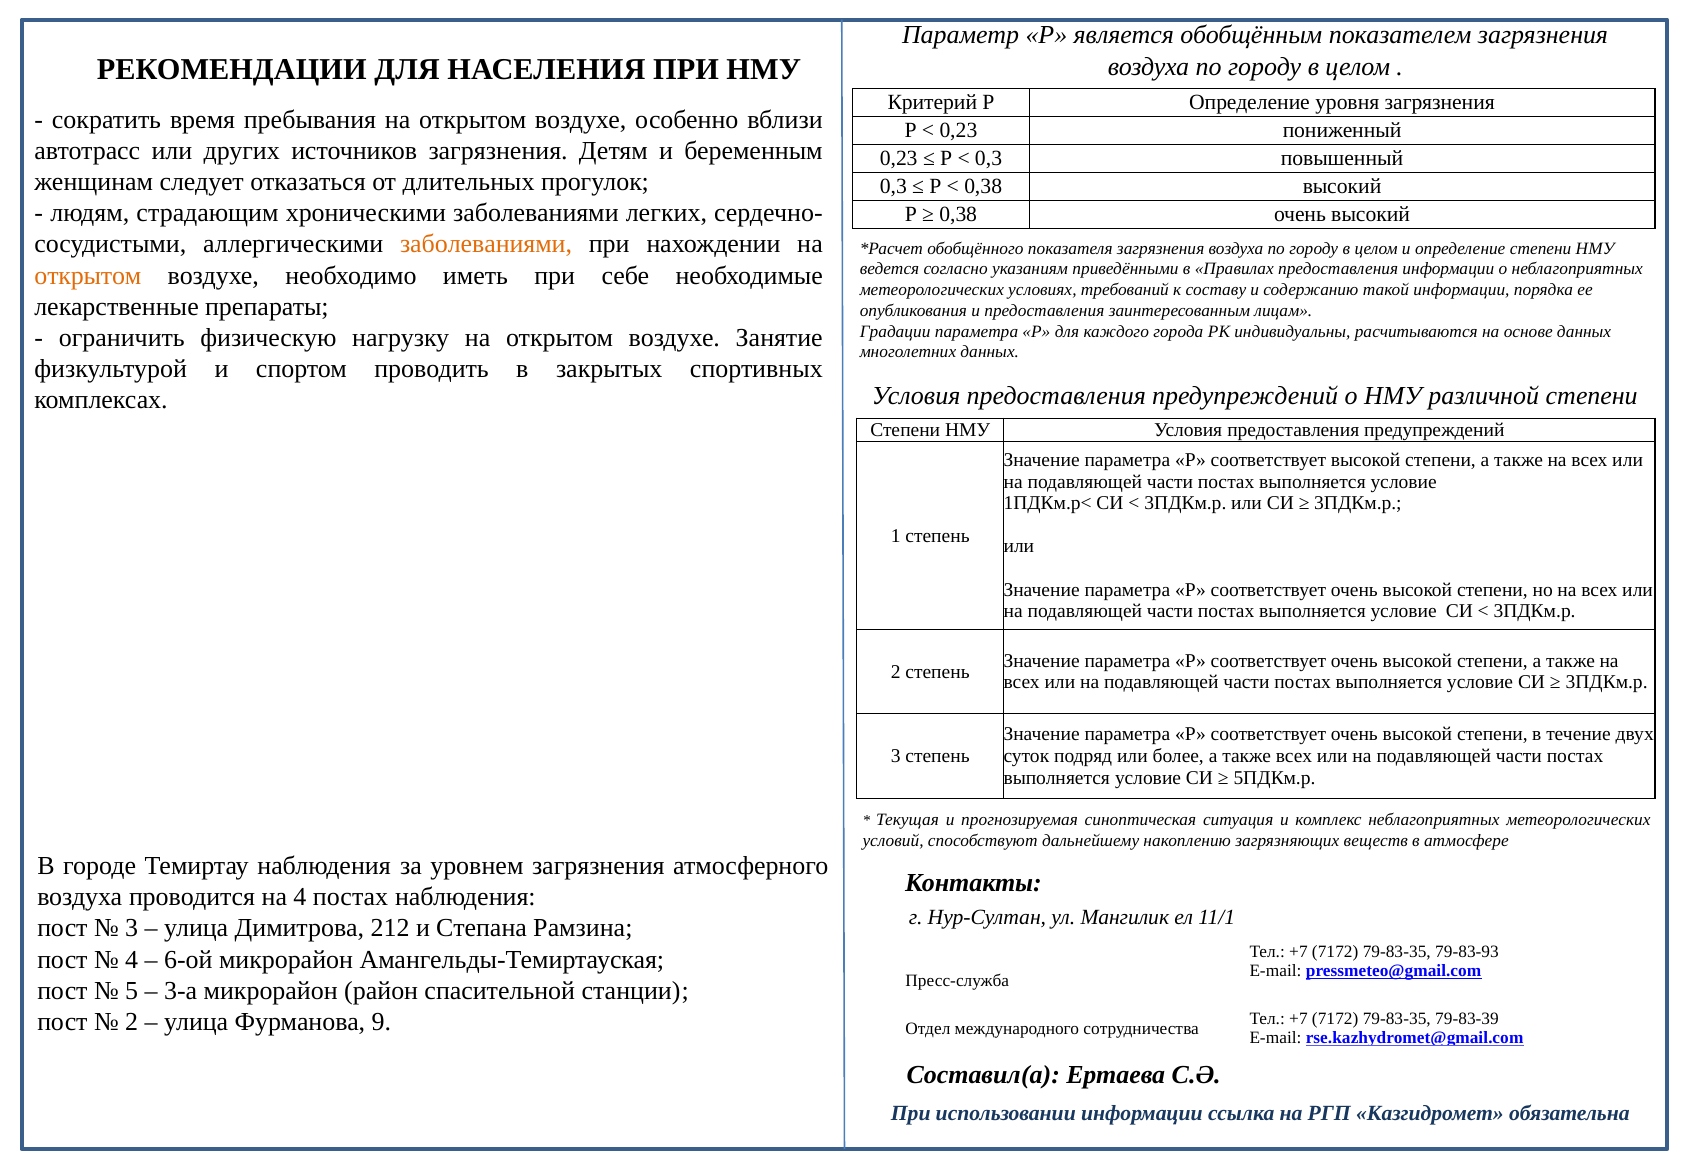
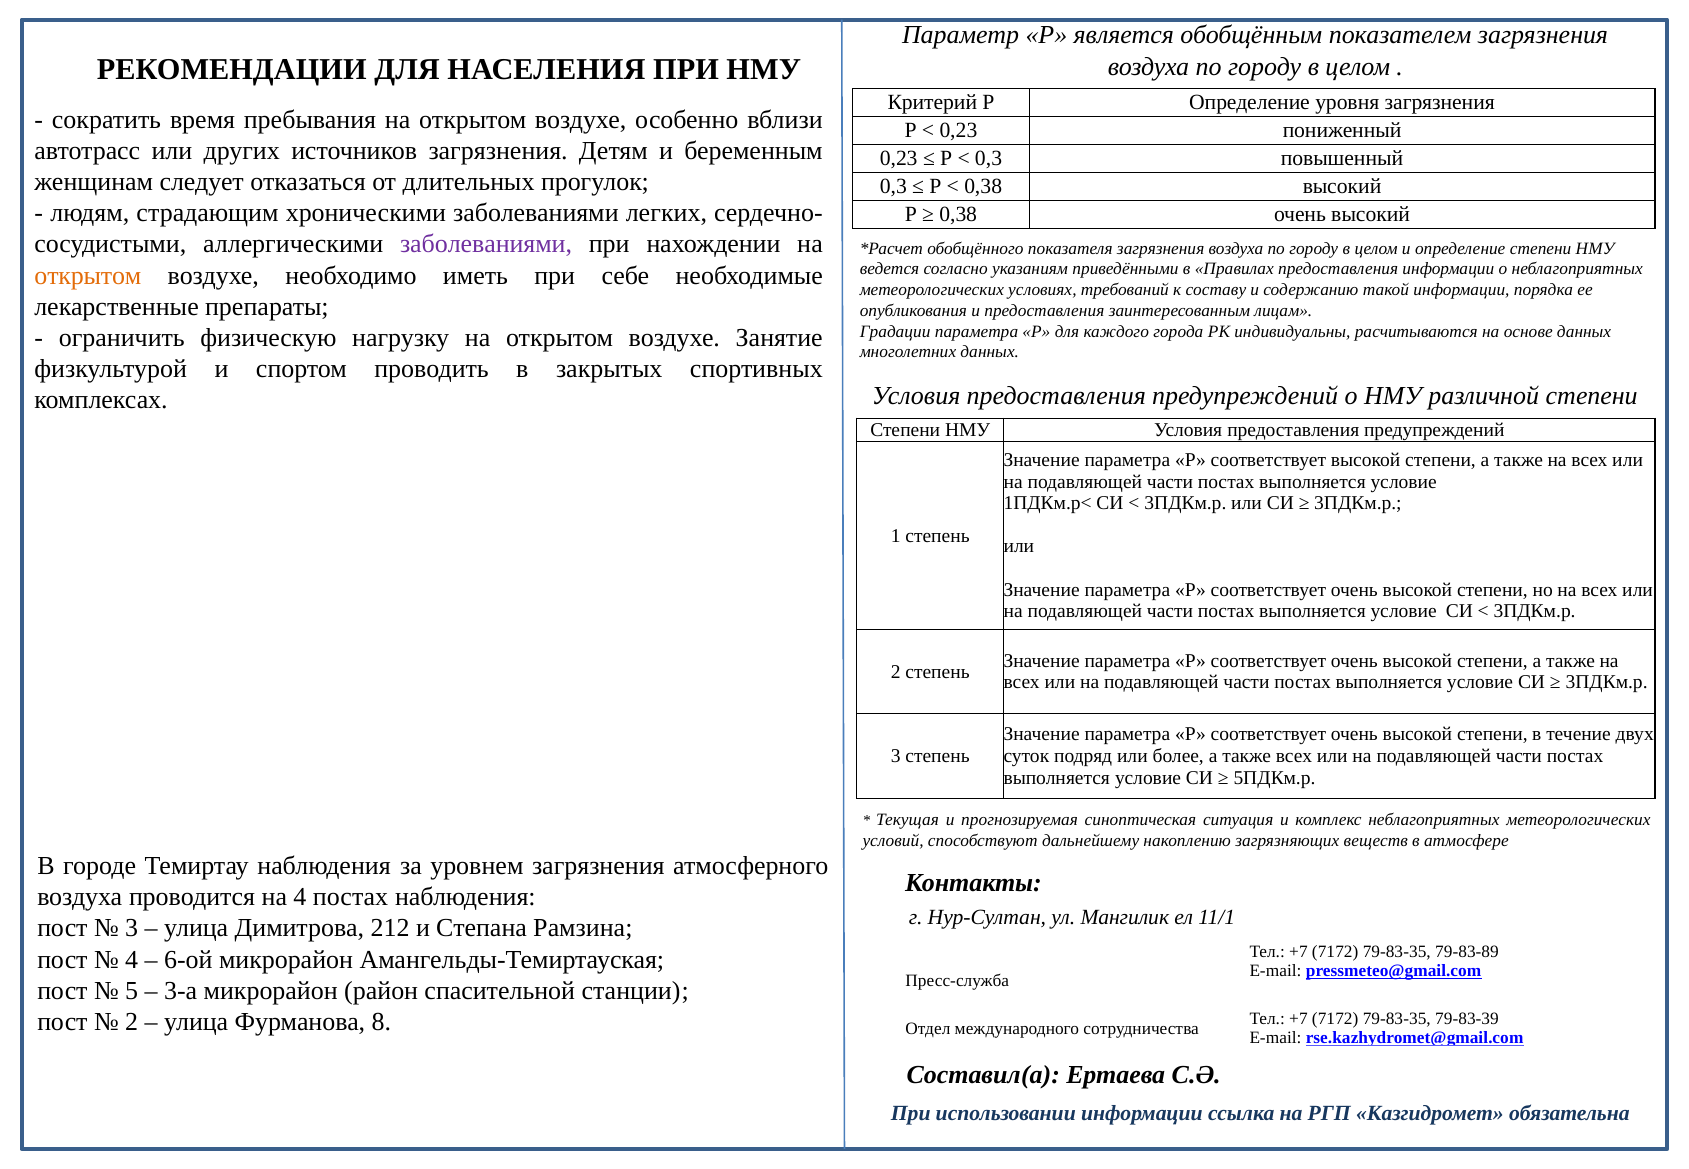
заболеваниями colour: orange -> purple (486, 244)
79-83-93: 79-83-93 -> 79-83-89 (1467, 952)
9: 9 -> 8 (381, 1022)
